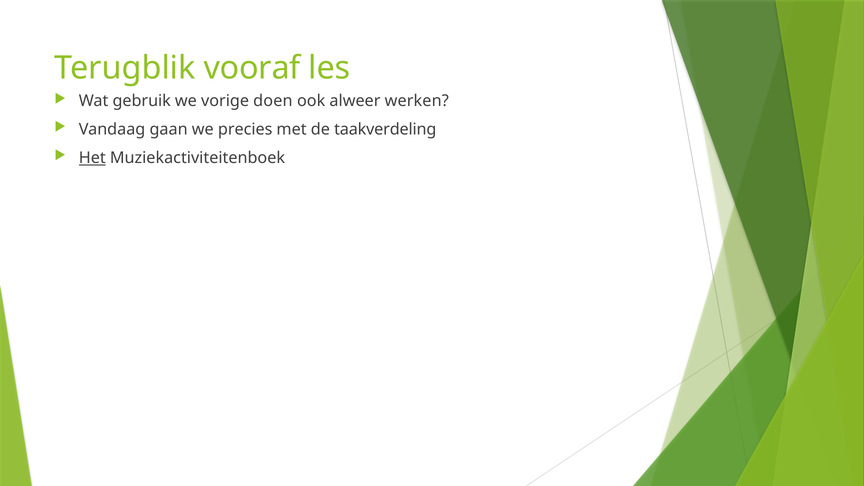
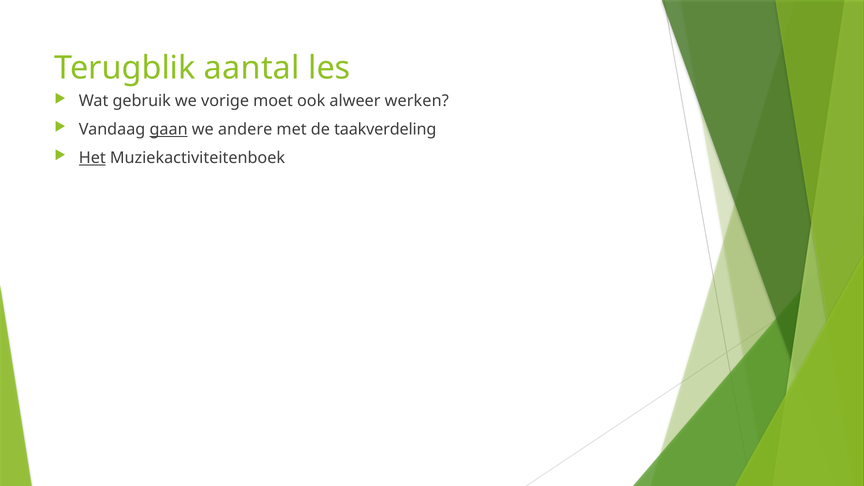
vooraf: vooraf -> aantal (252, 68)
doen: doen -> moet (273, 101)
gaan underline: none -> present (169, 130)
precies: precies -> andere (245, 130)
